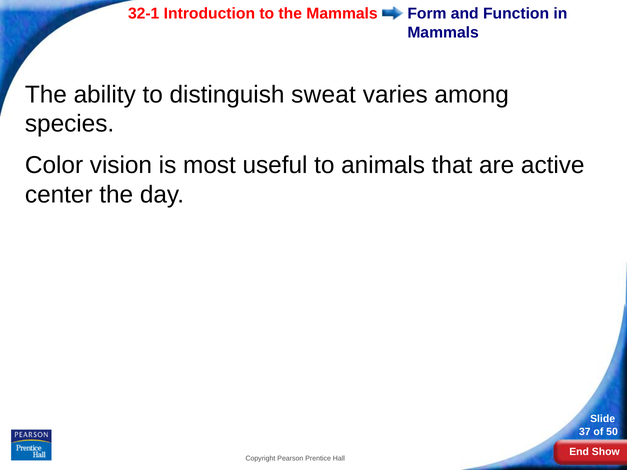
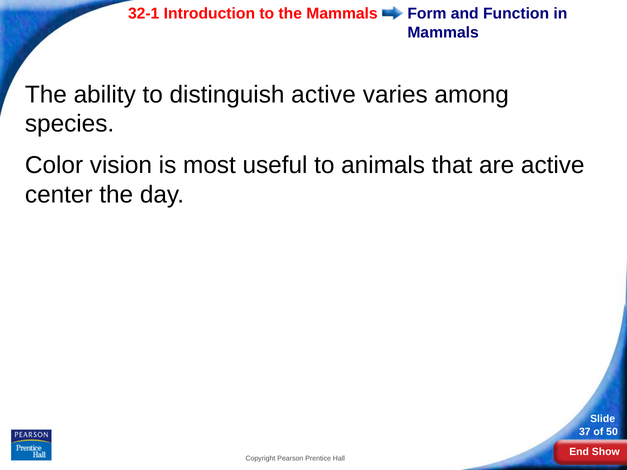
distinguish sweat: sweat -> active (324, 95)
